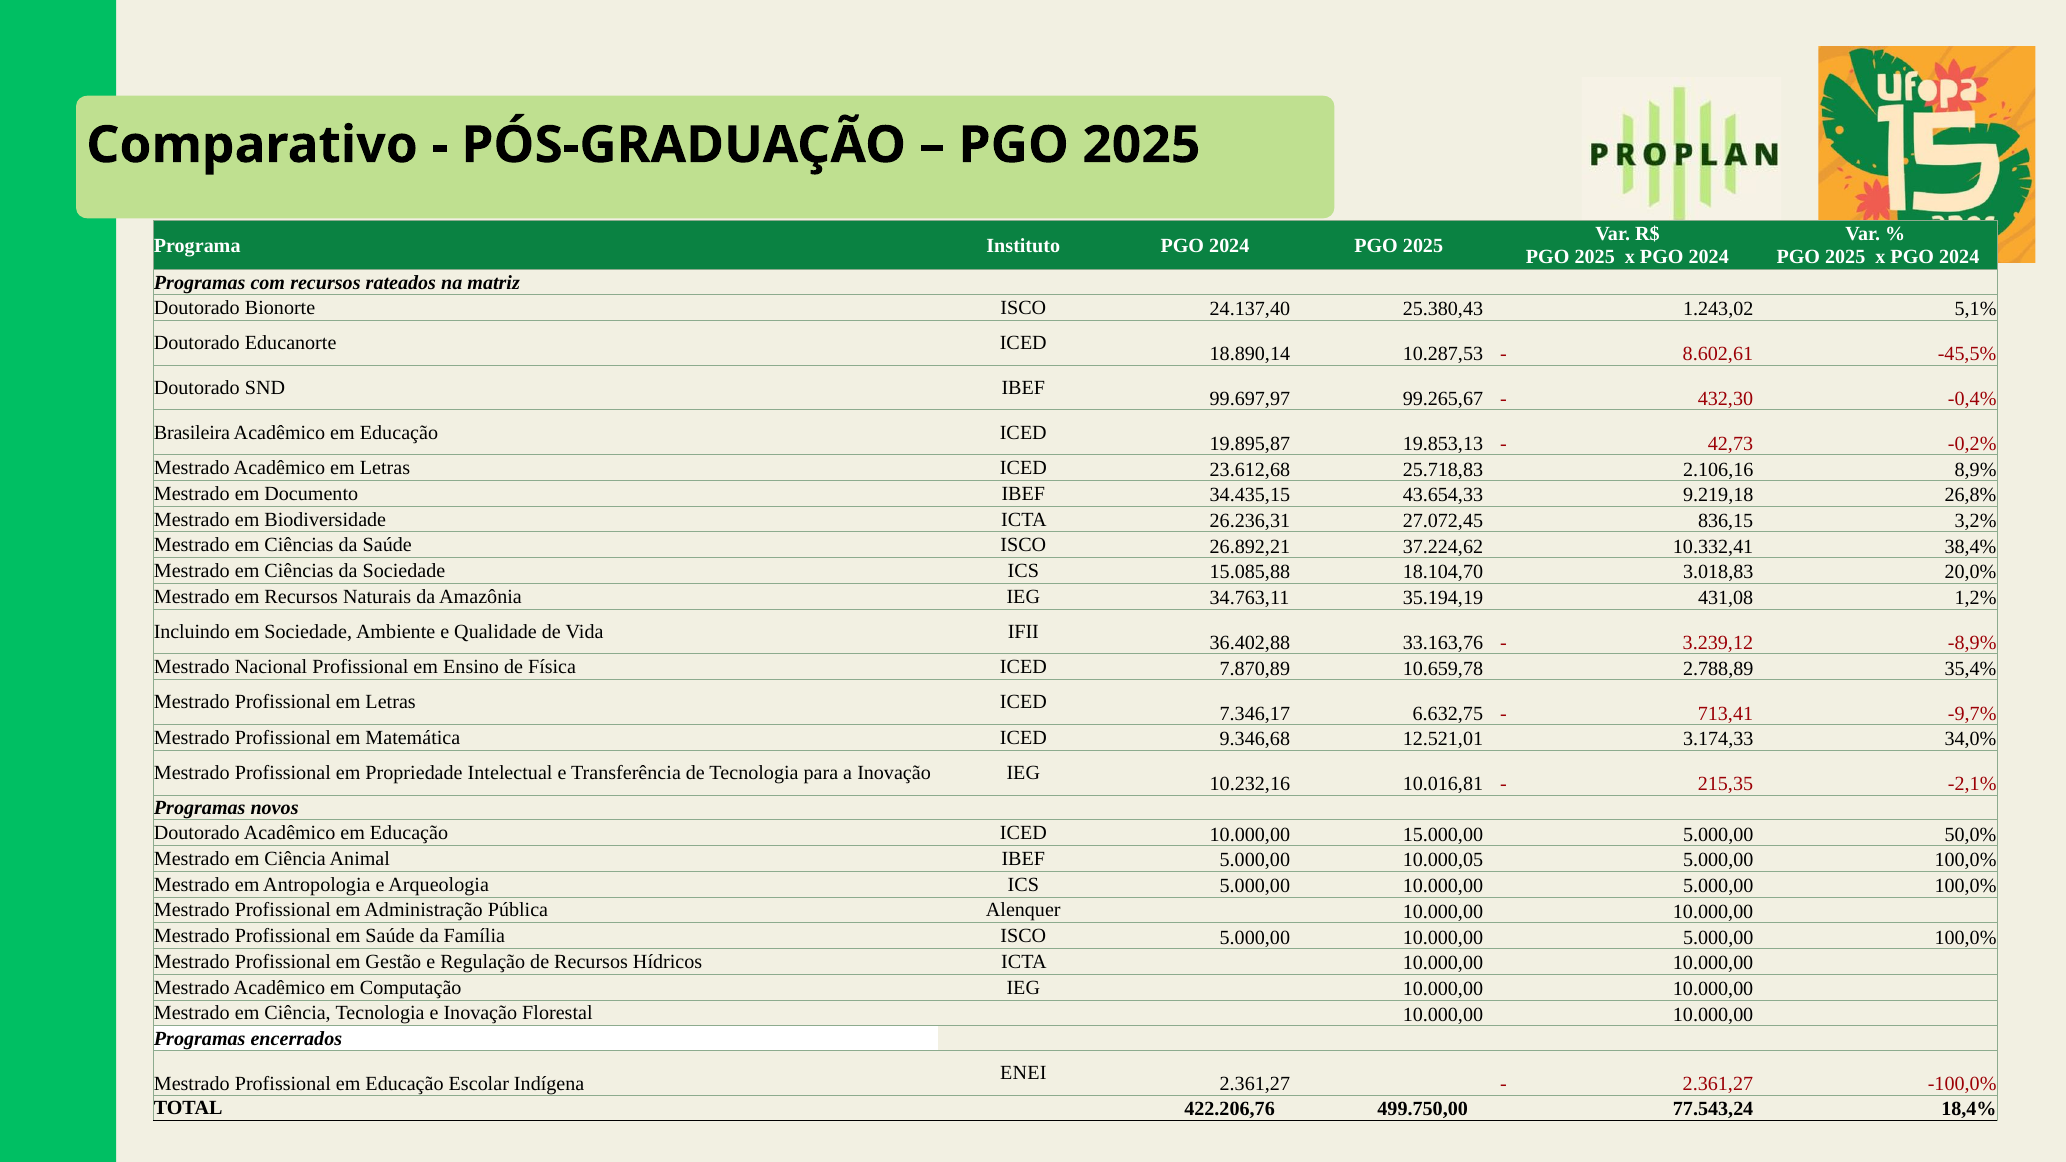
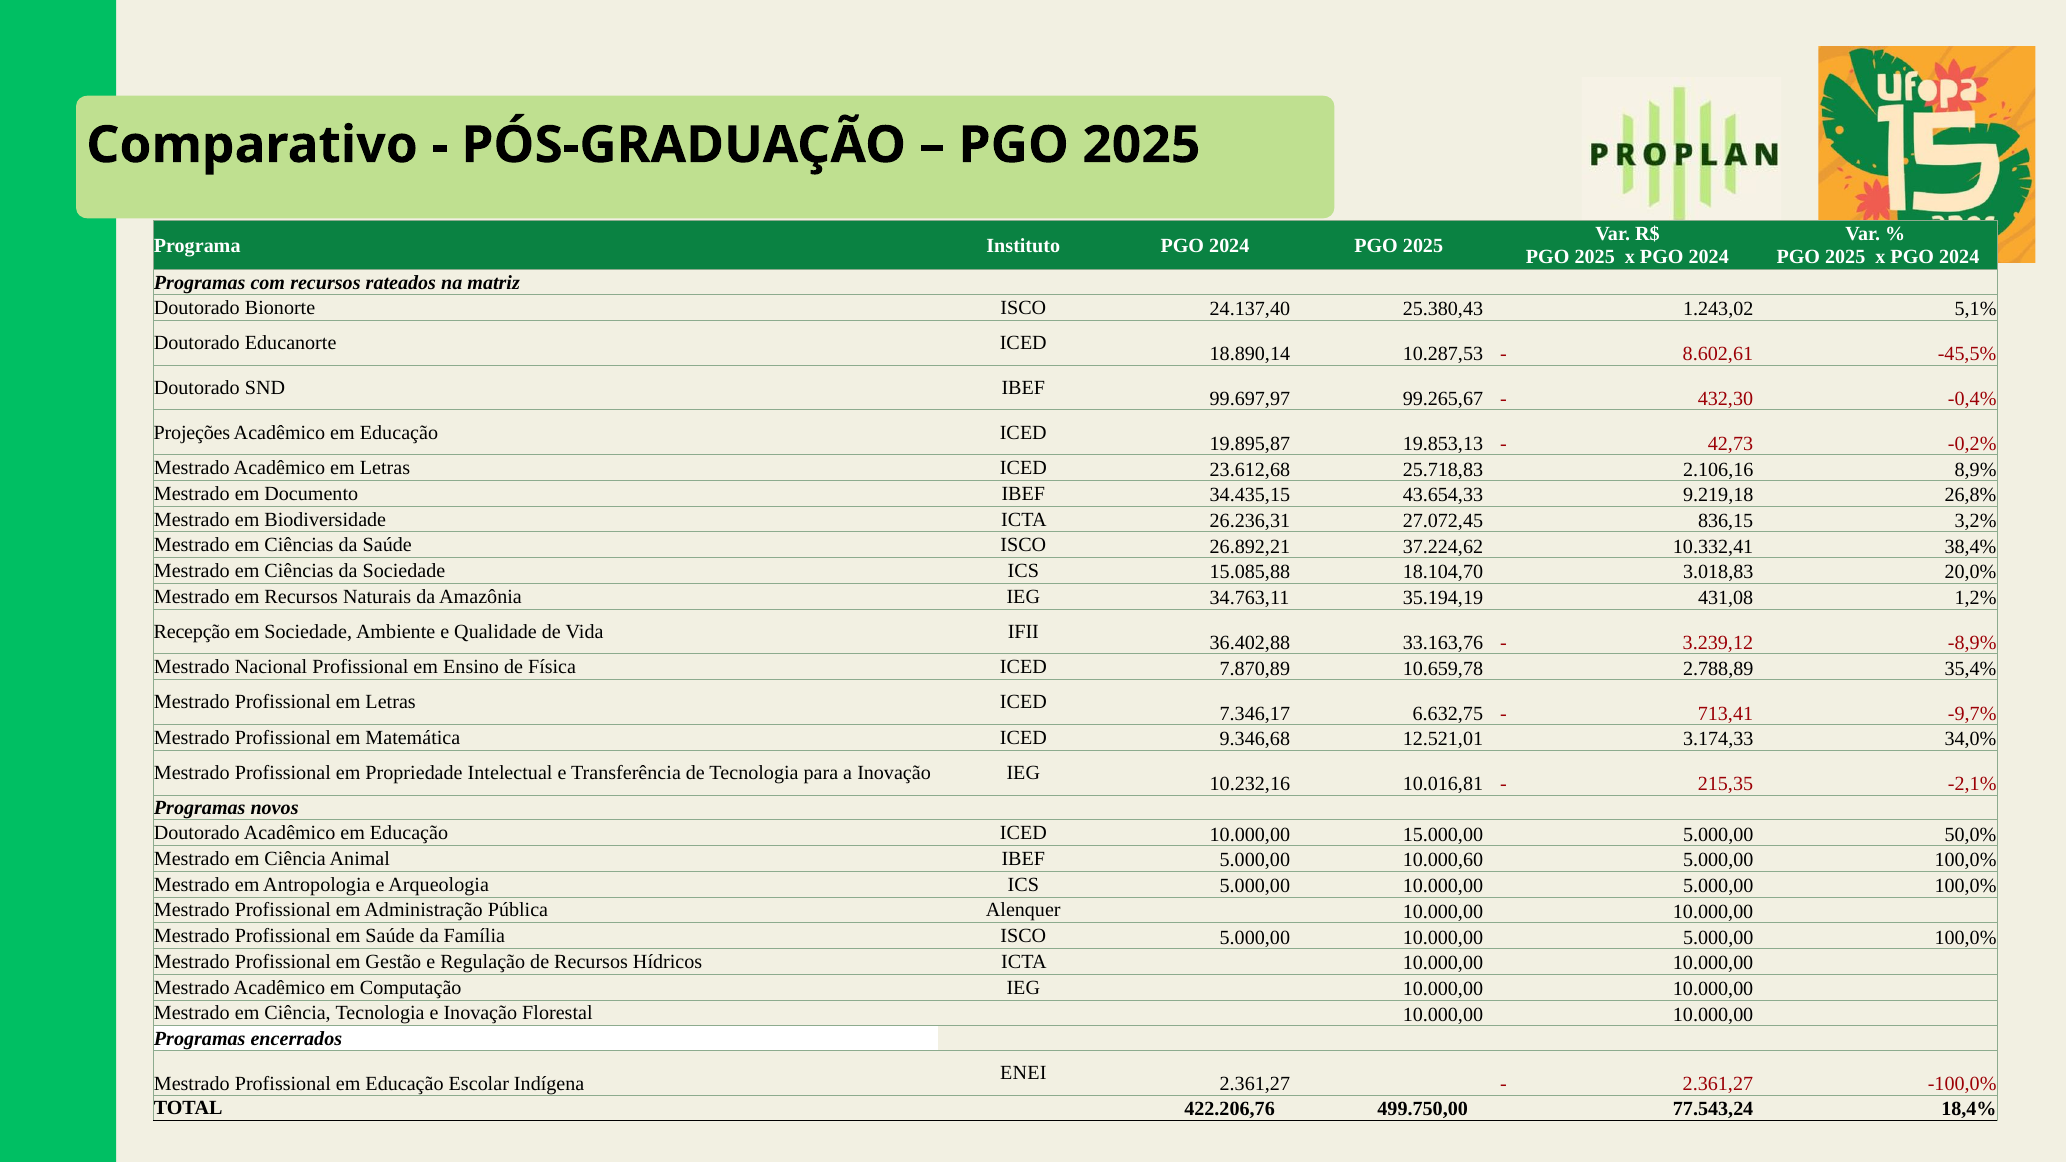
Brasileira: Brasileira -> Projeções (192, 433)
Incluindo: Incluindo -> Recepção (192, 632)
10.000,05: 10.000,05 -> 10.000,60 (1443, 860)
